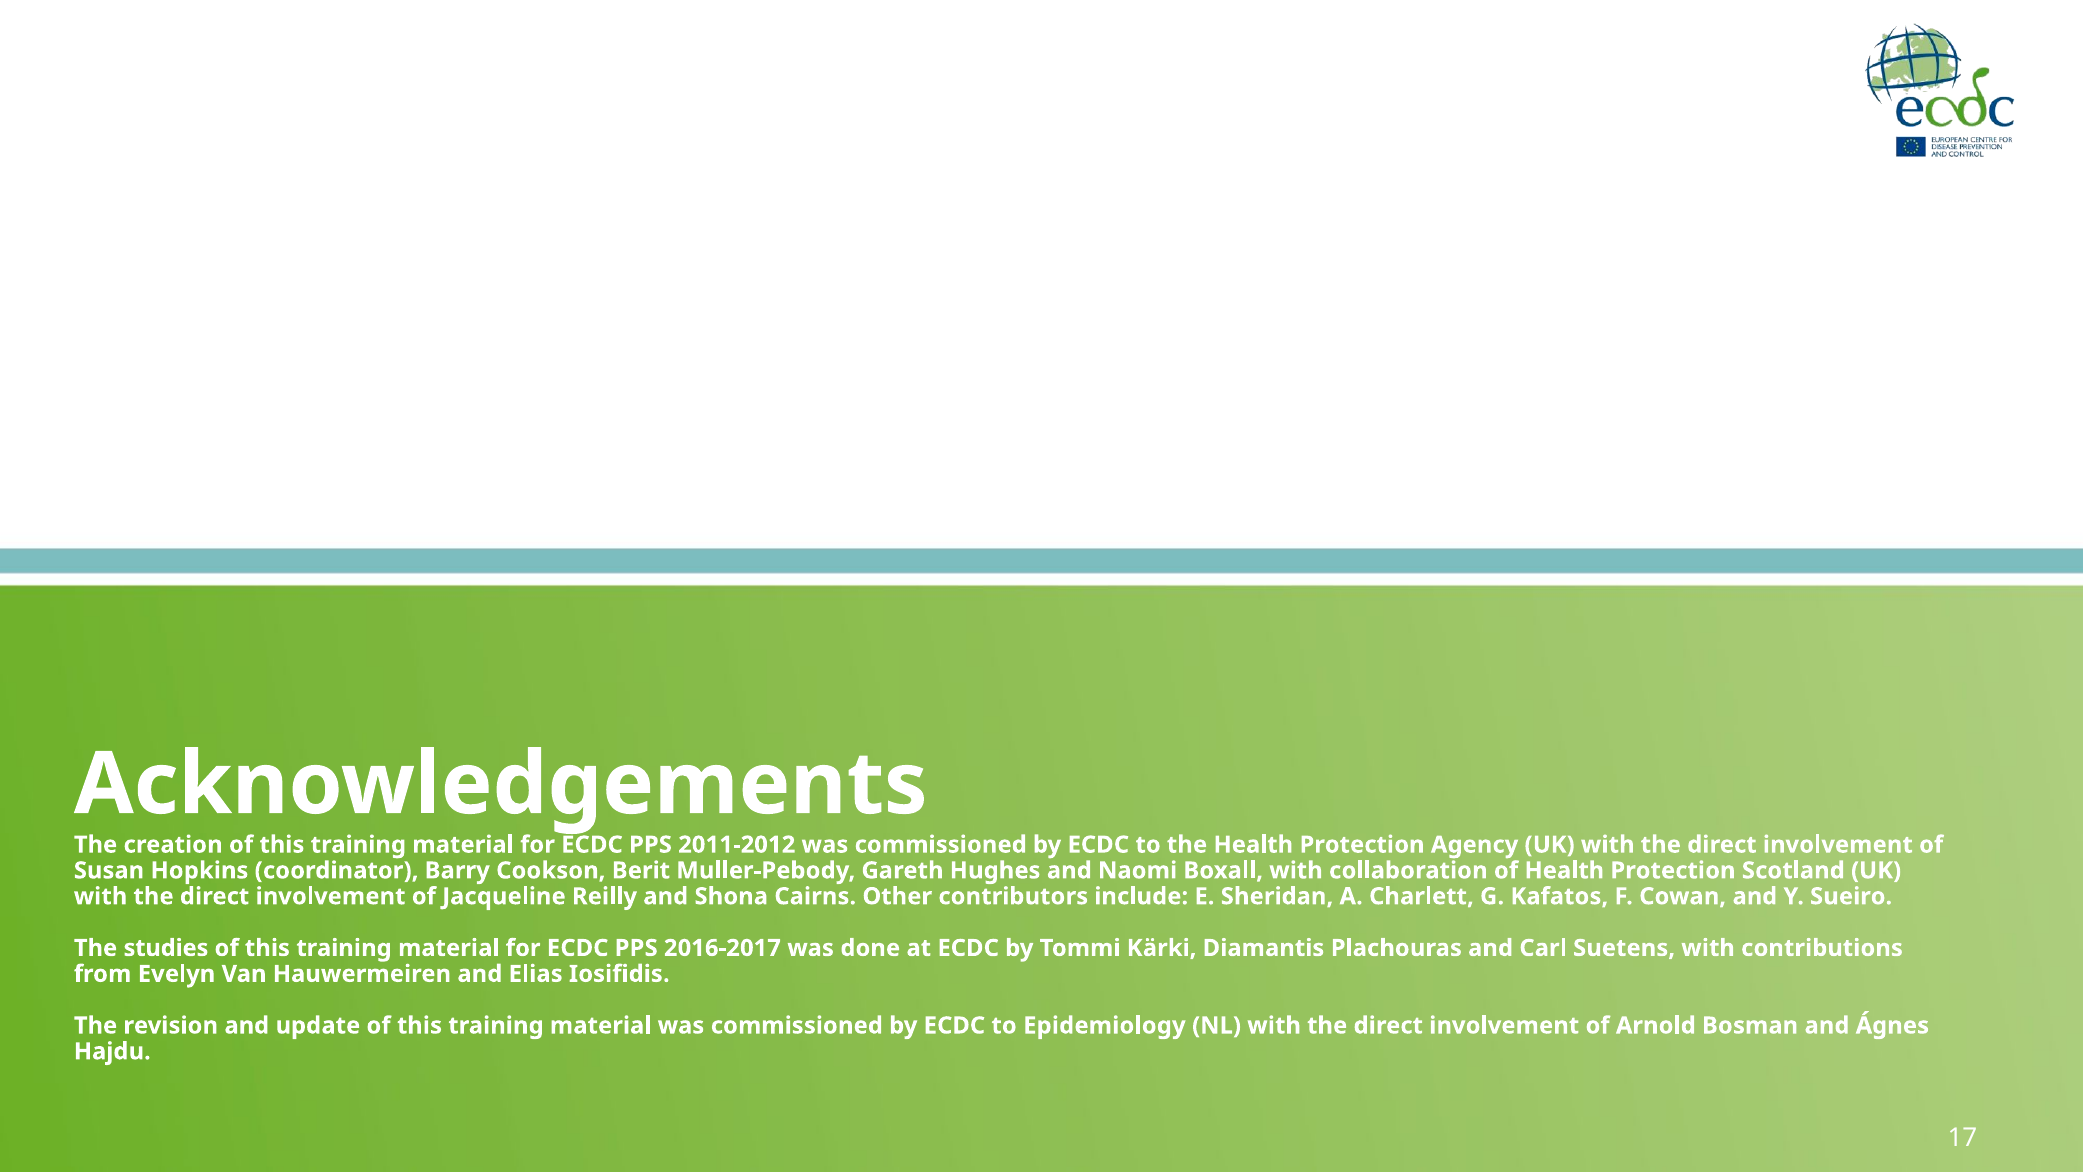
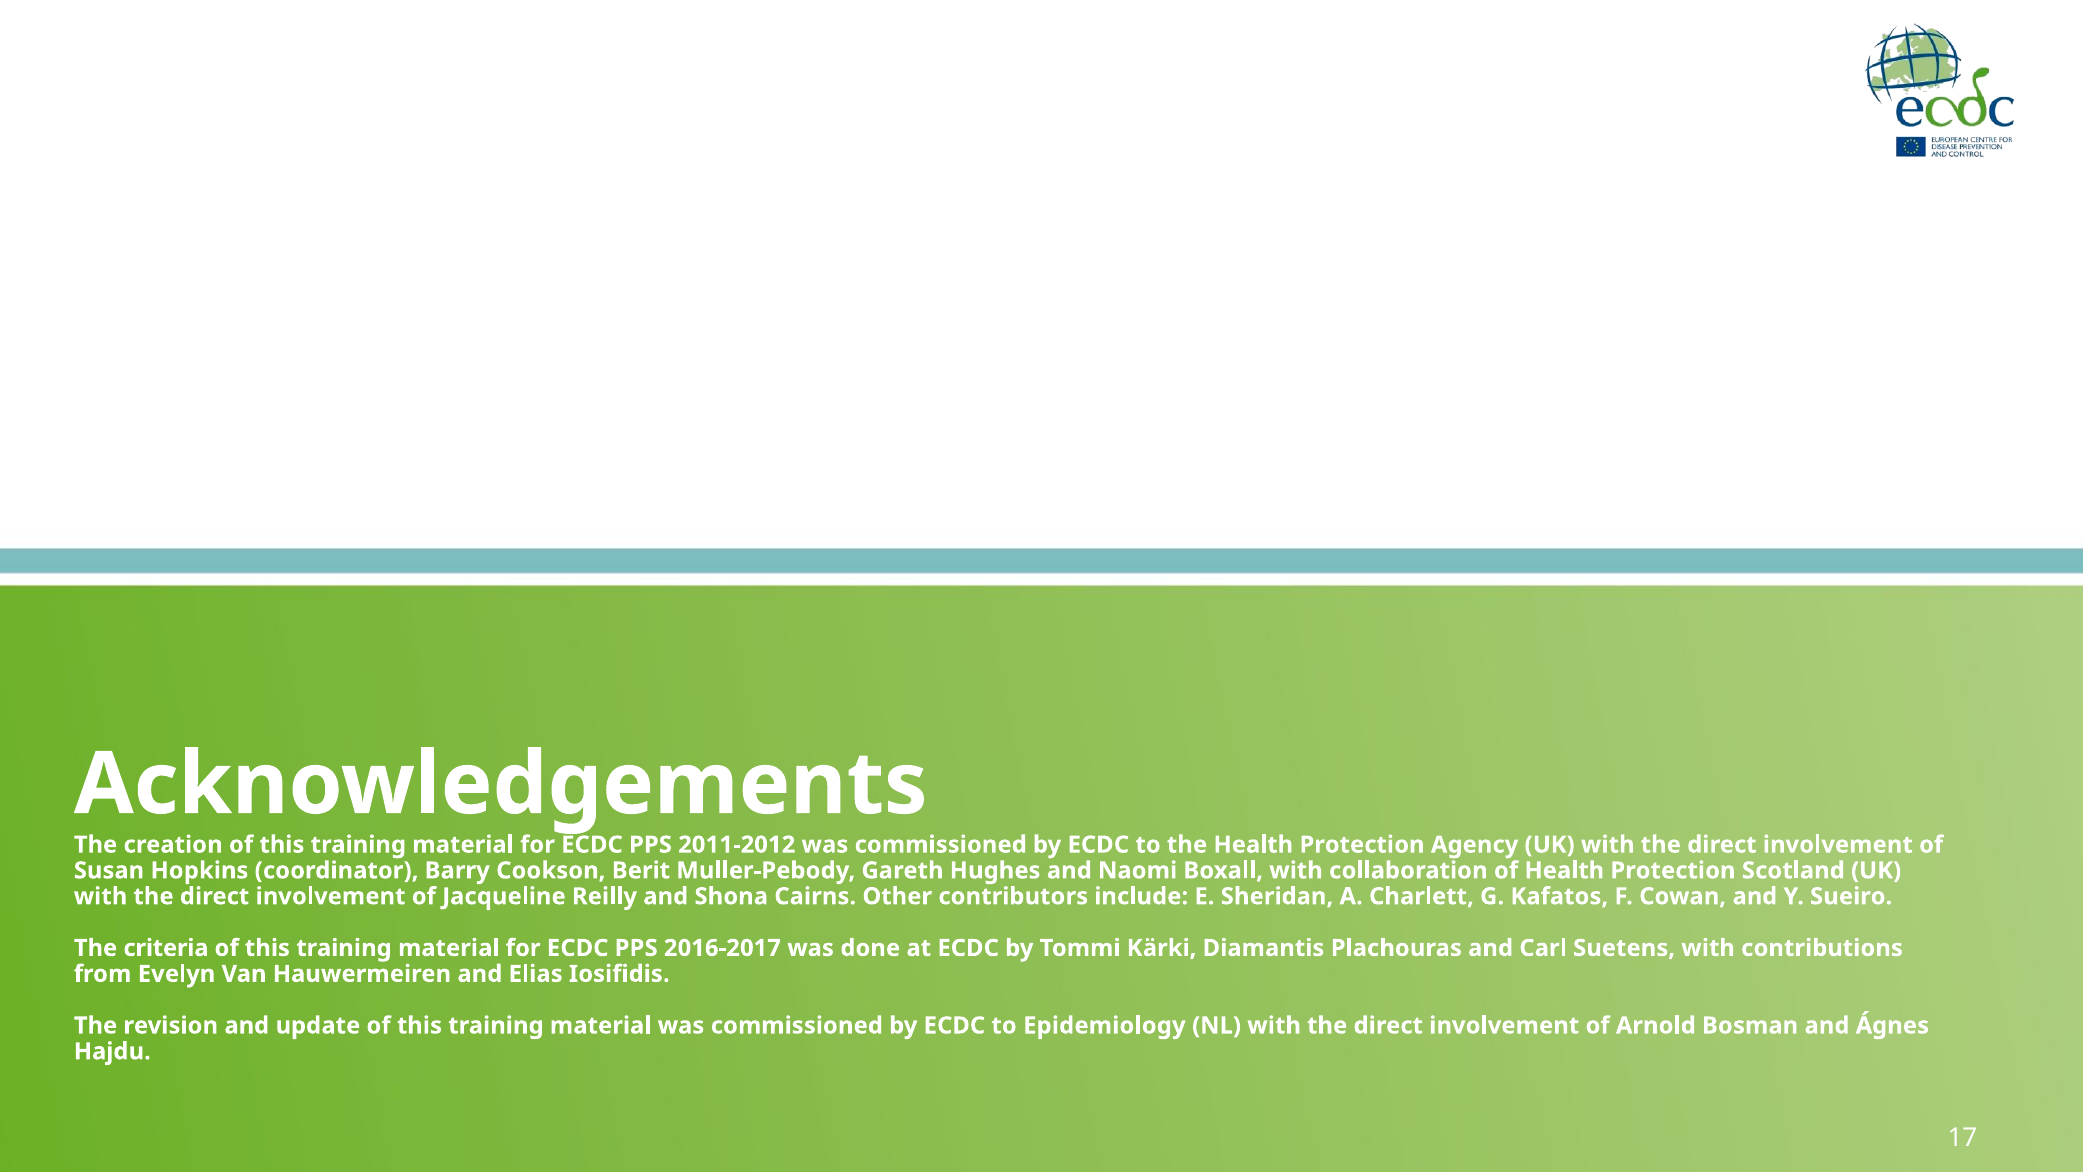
studies: studies -> criteria (166, 948)
